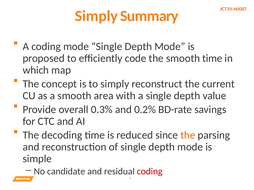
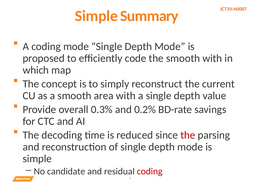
Simply: Simply -> Simple (96, 16)
smooth time: time -> with (212, 59)
the colour: orange -> red (188, 136)
